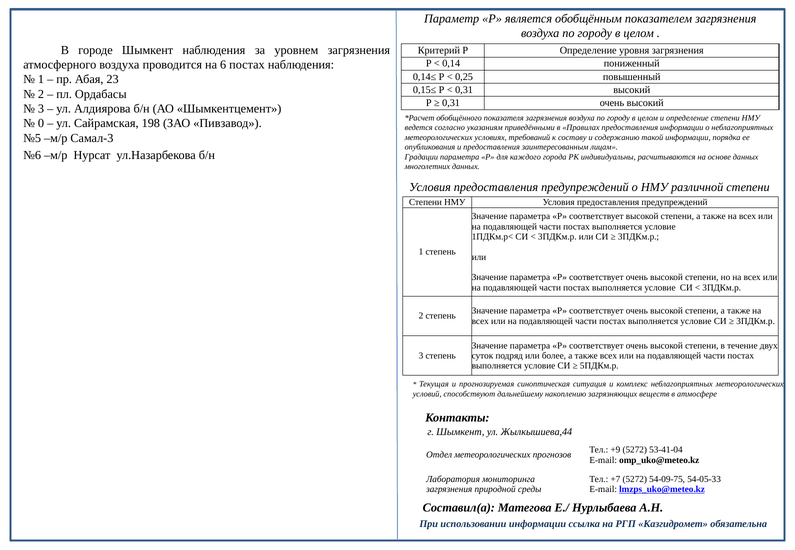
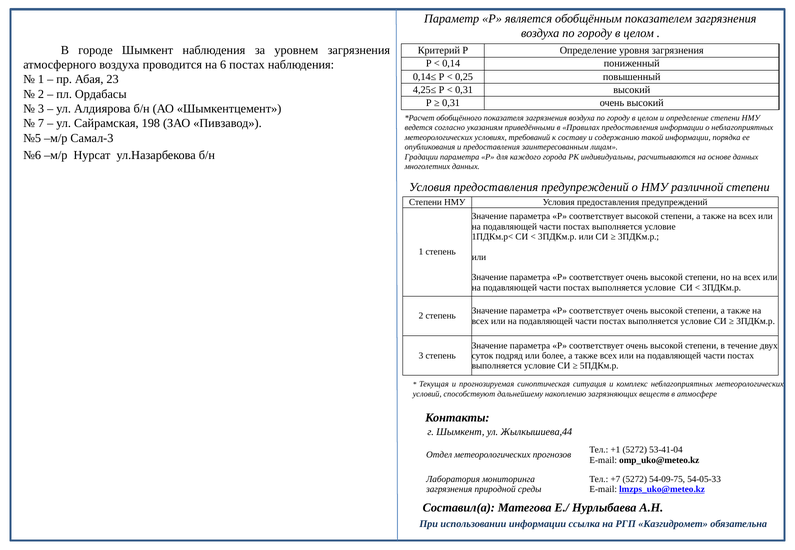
0,15≤: 0,15≤ -> 4,25≤ (425, 90)
0: 0 -> 7 (41, 123)
+9: +9 -> +1 (615, 450)
